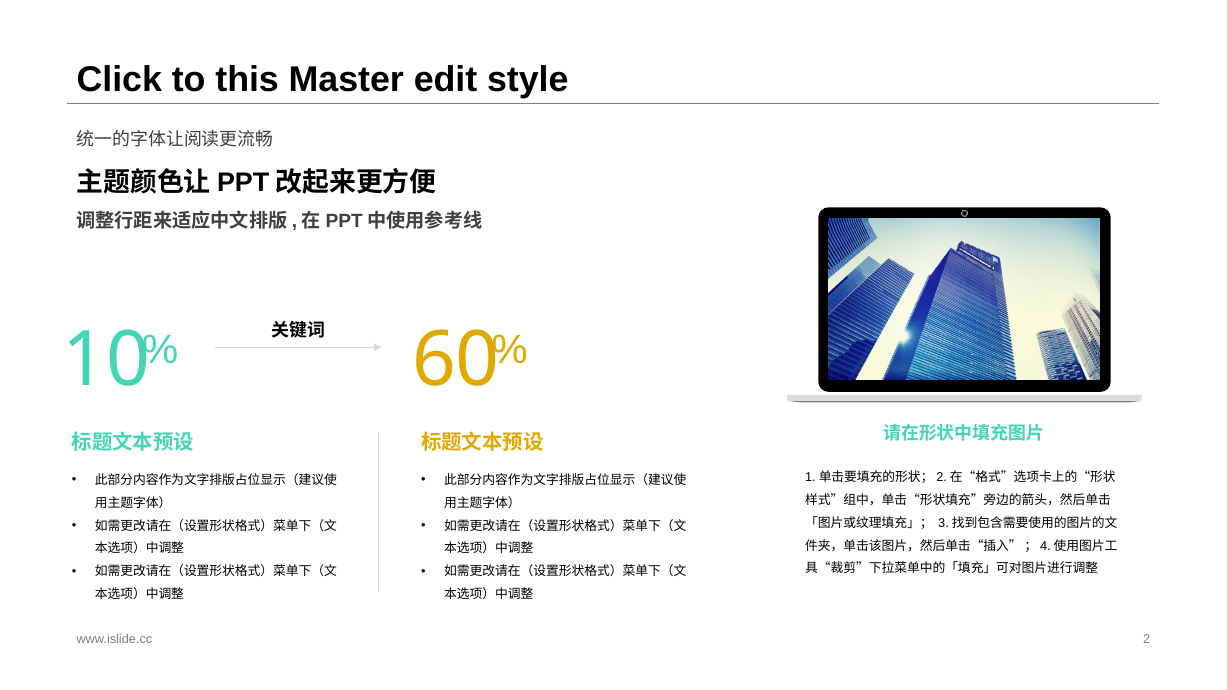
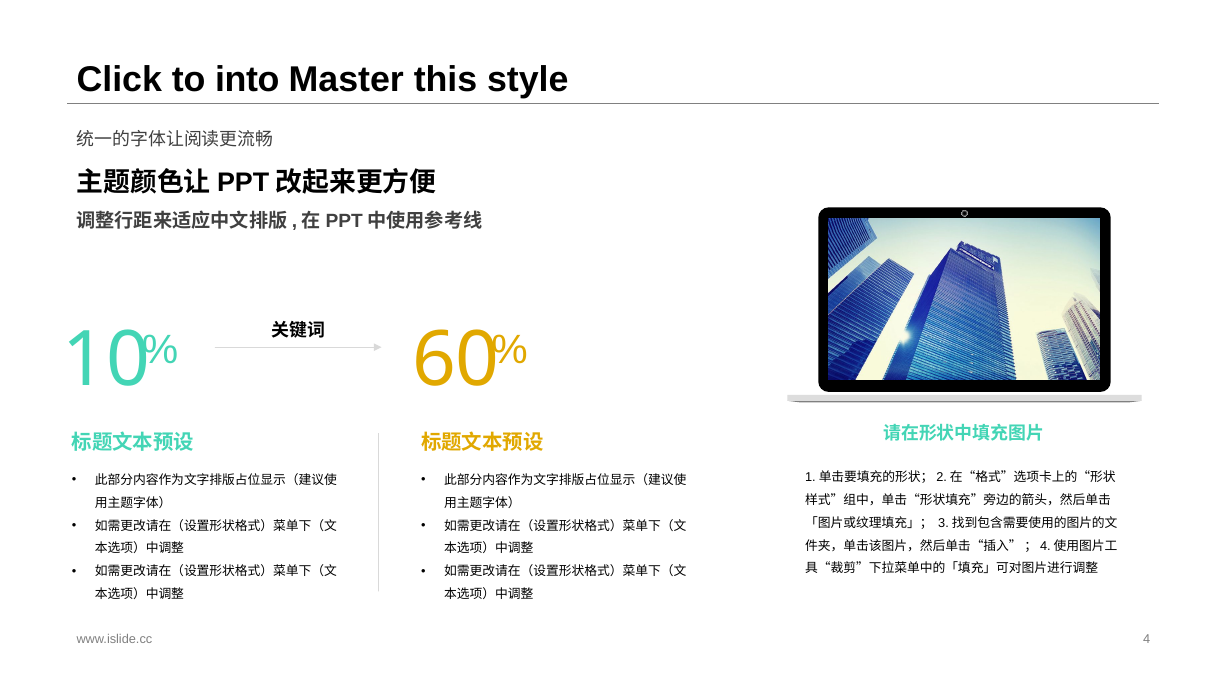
this: this -> into (247, 79)
edit: edit -> this (445, 79)
2: 2 -> 4 (1147, 639)
